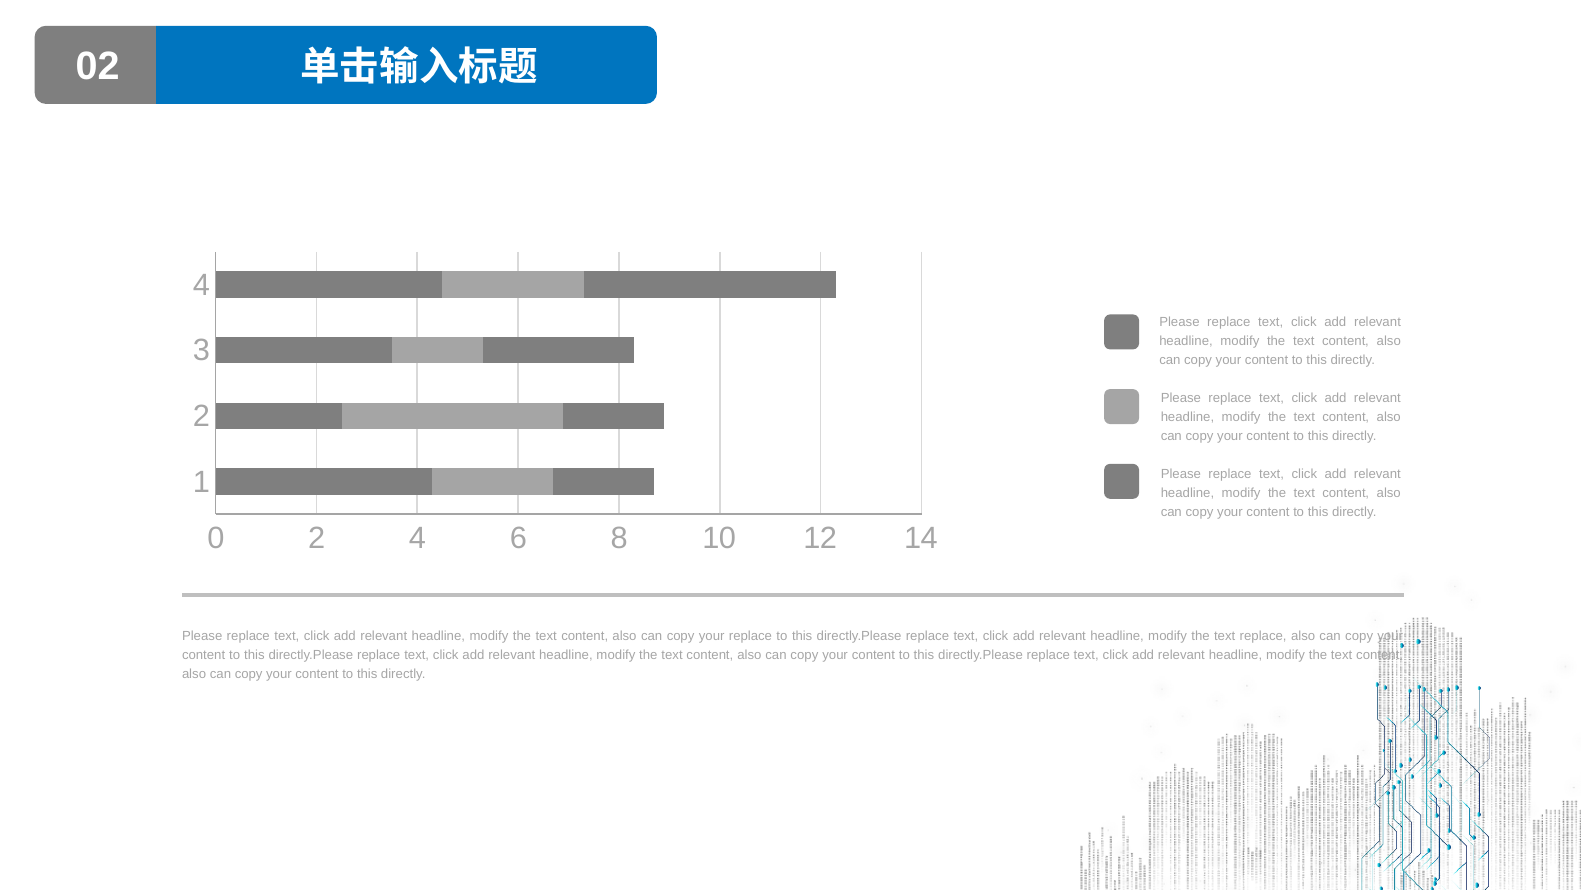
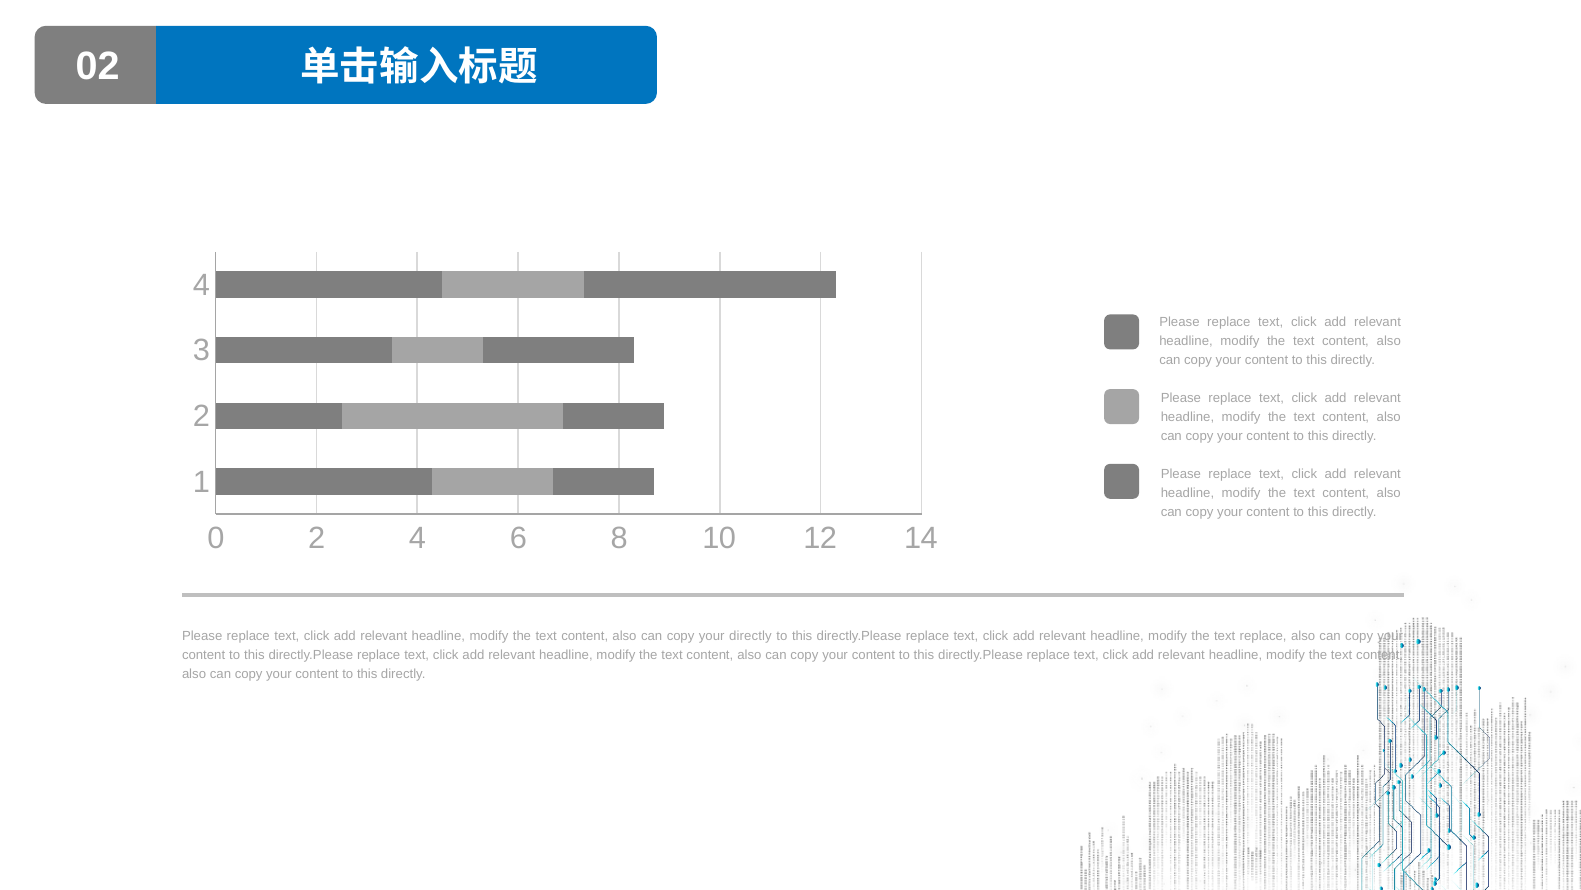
your replace: replace -> directly (750, 636)
